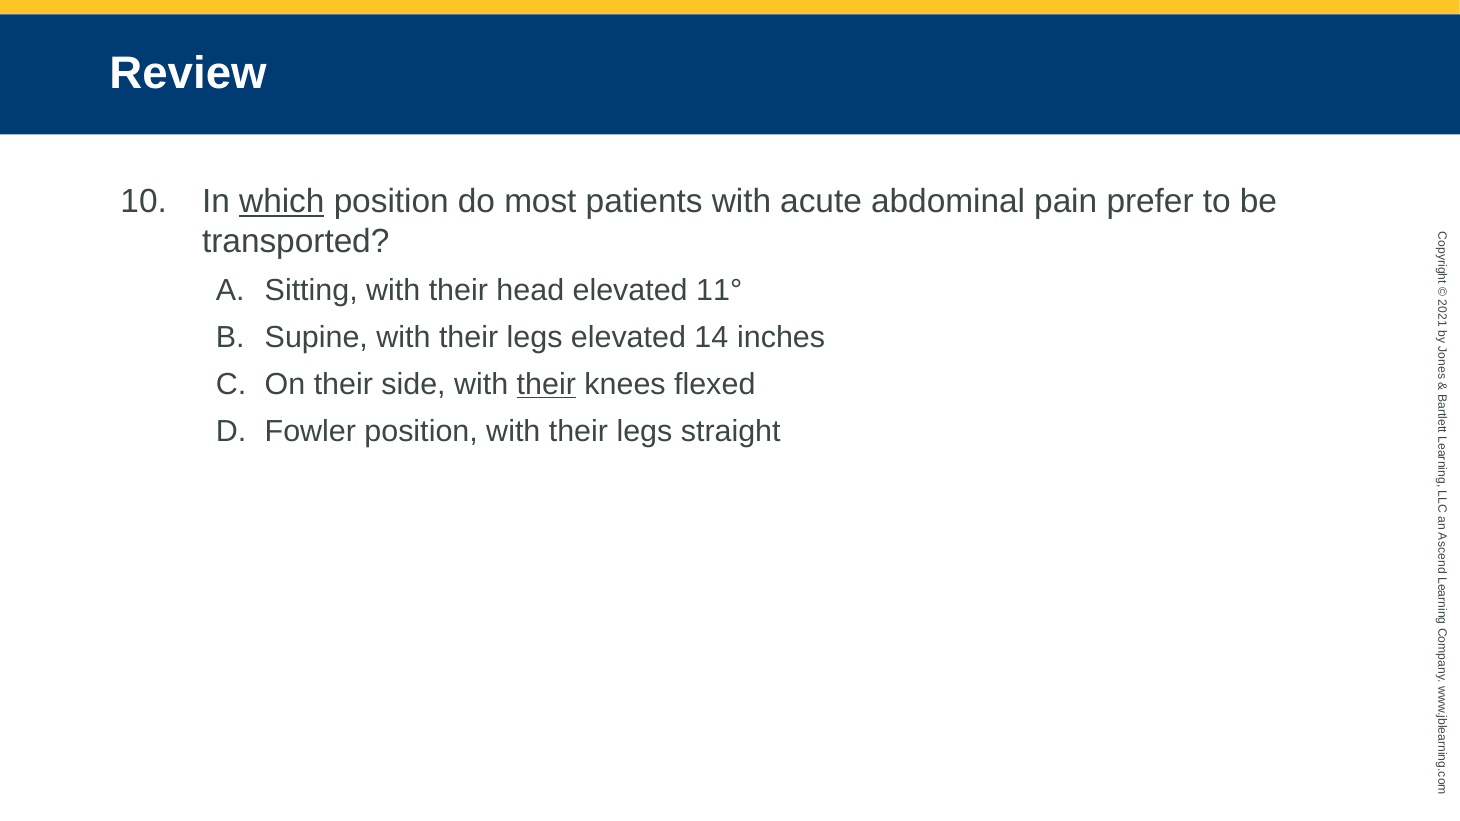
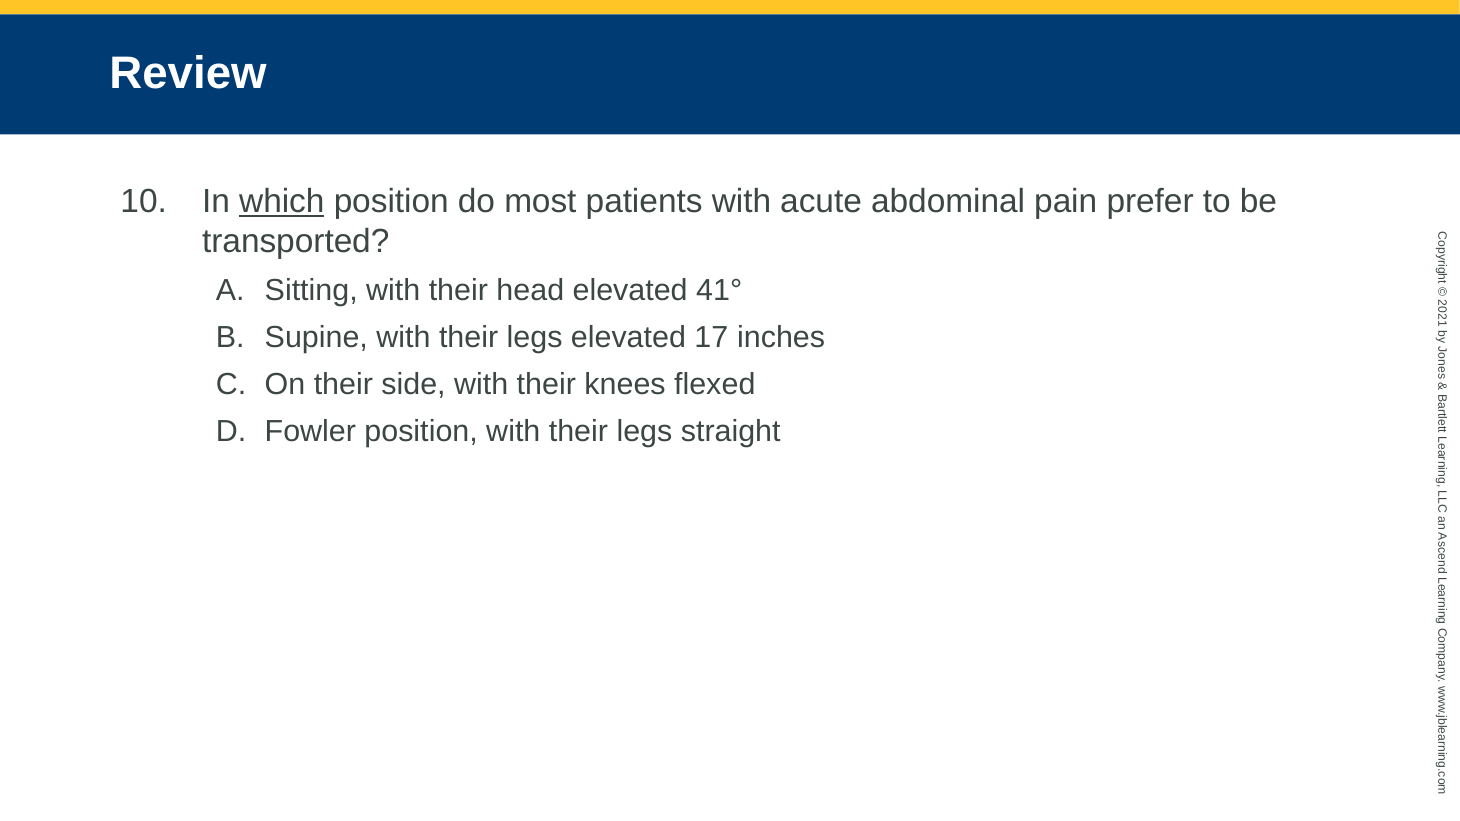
11°: 11° -> 41° (719, 290)
14: 14 -> 17 (711, 337)
their underline: present -> none (546, 384)
